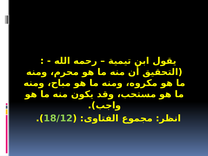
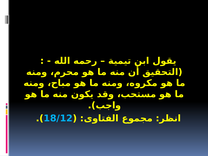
18/12 colour: light green -> light blue (58, 118)
